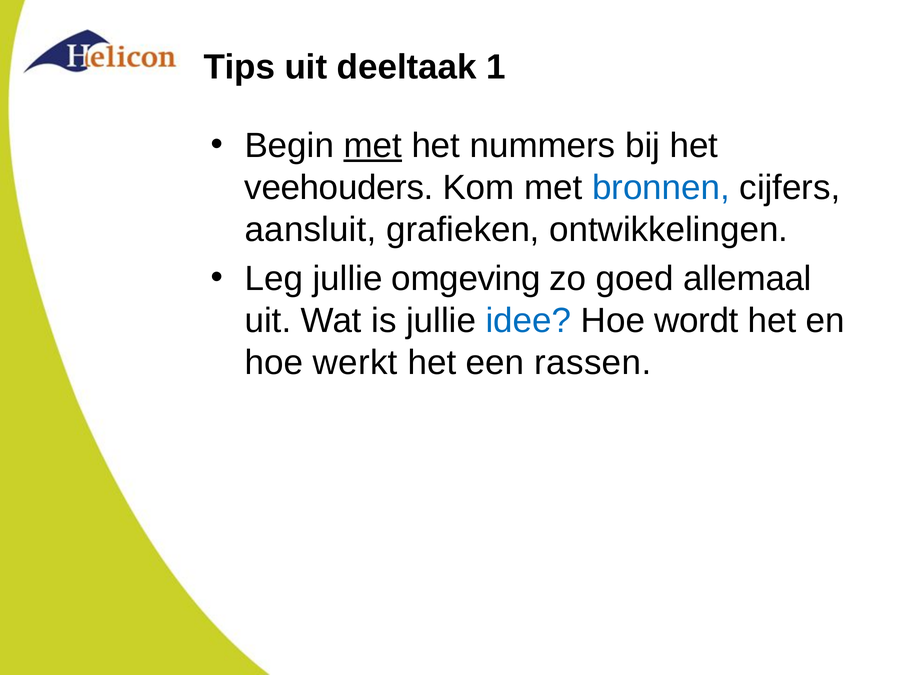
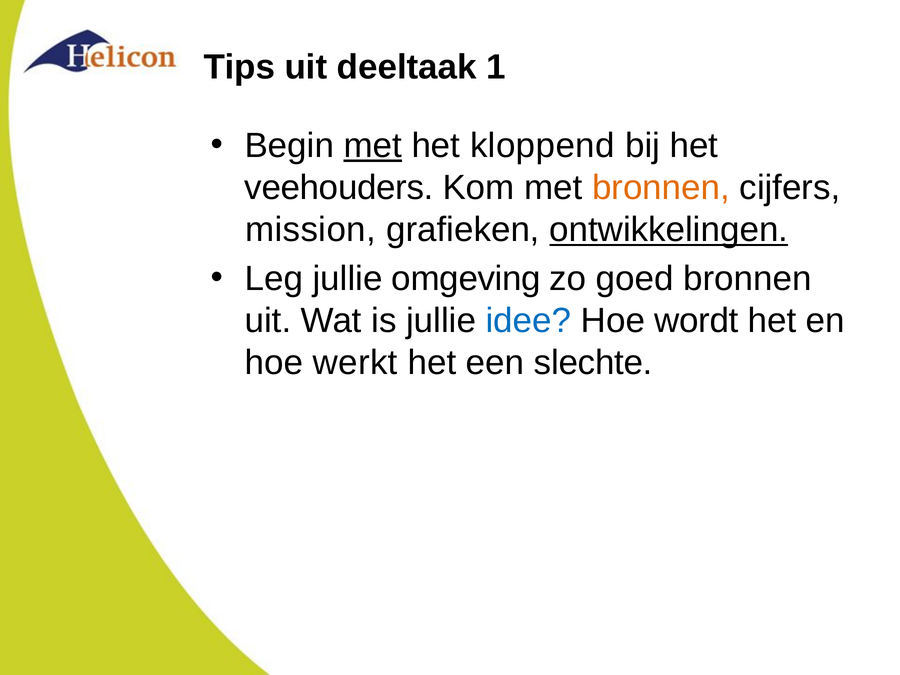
nummers: nummers -> kloppend (542, 146)
bronnen colour: blue -> orange (661, 188)
aansluit: aansluit -> mission (311, 230)
ontwikkelingen underline: none -> present (669, 230)
goed allemaal: allemaal -> bronnen (747, 279)
rassen: rassen -> slechte (593, 363)
